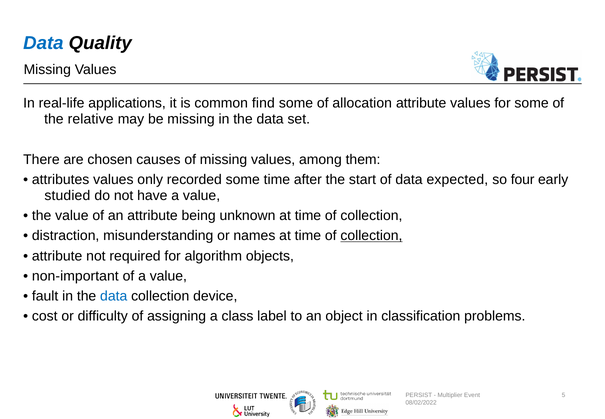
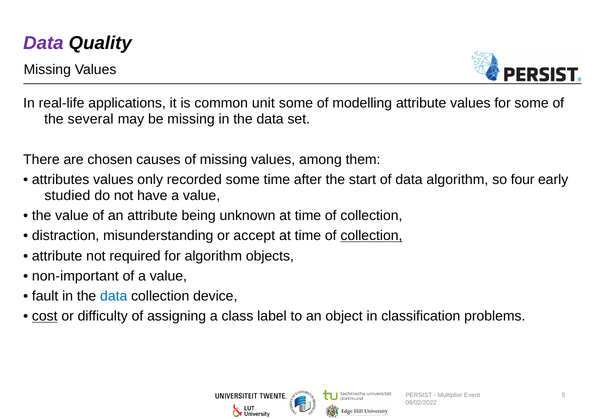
Data colour: blue -> purple (43, 43)
find: find -> unit (263, 103)
allocation: allocation -> modelling (362, 103)
relative: relative -> several (91, 119)
data expected: expected -> algorithm (457, 180)
names: names -> accept (254, 236)
cost underline: none -> present (45, 316)
